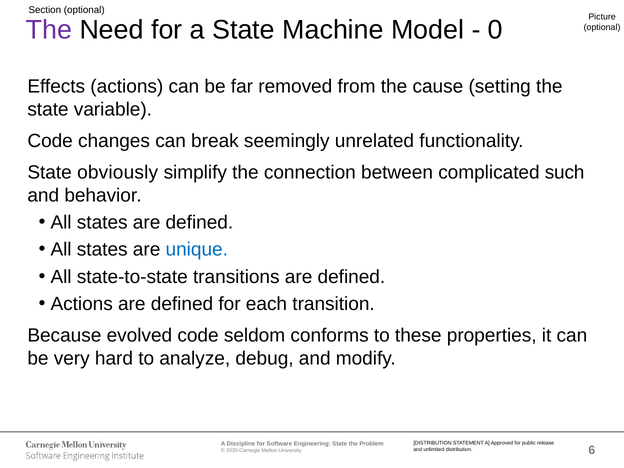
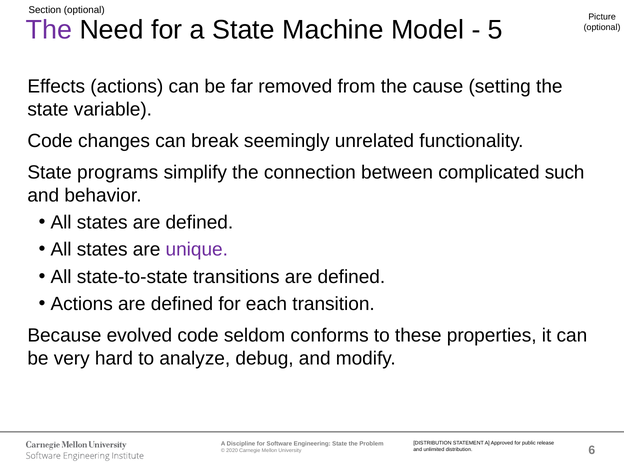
0: 0 -> 5 (495, 30)
obviously: obviously -> programs (118, 172)
unique colour: blue -> purple (197, 250)
